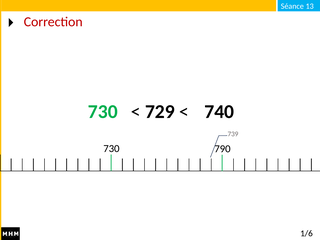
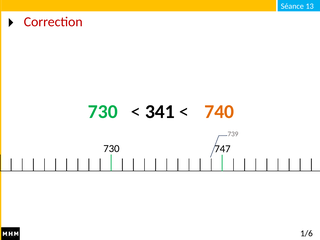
729: 729 -> 341 (160, 112)
740 colour: black -> orange (219, 112)
790: 790 -> 747 (222, 149)
